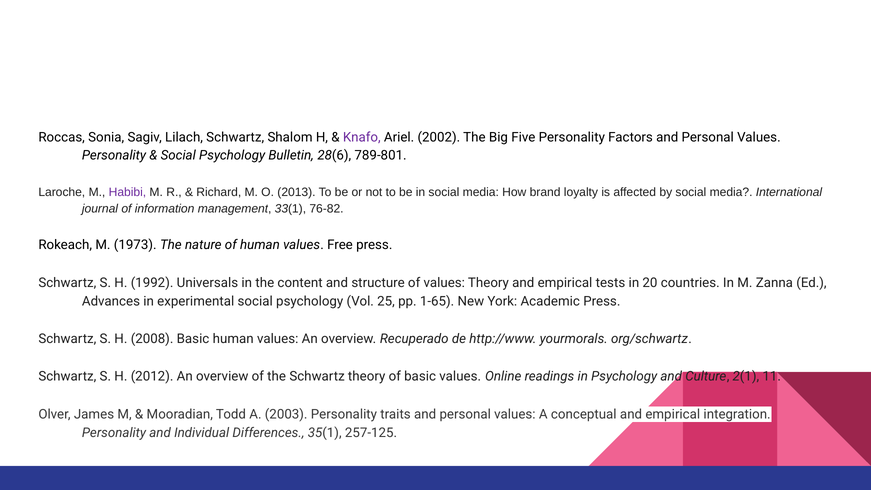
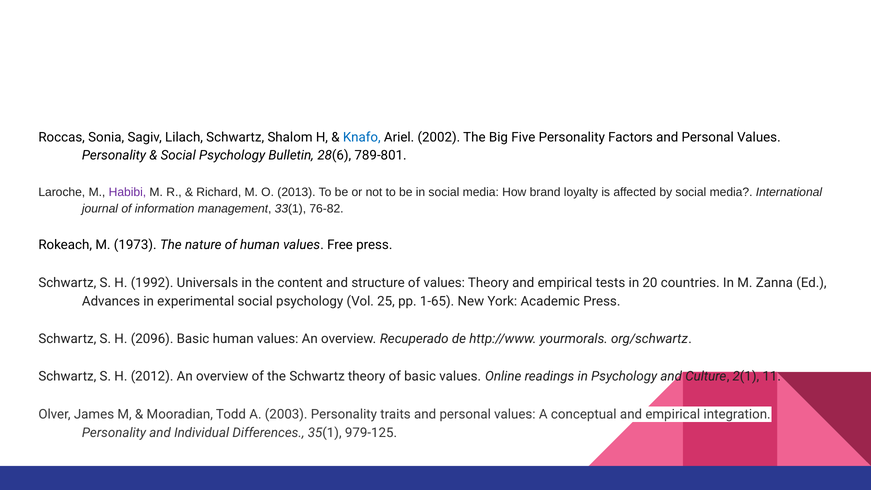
Knafo colour: purple -> blue (362, 137)
2008: 2008 -> 2096 (152, 339)
257-125: 257-125 -> 979-125 (371, 433)
